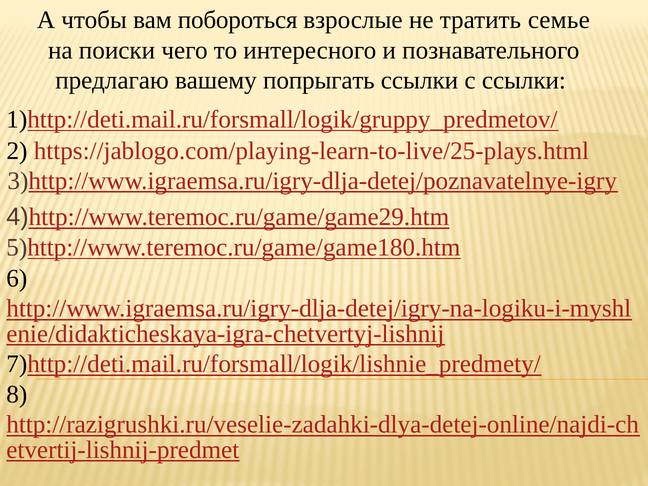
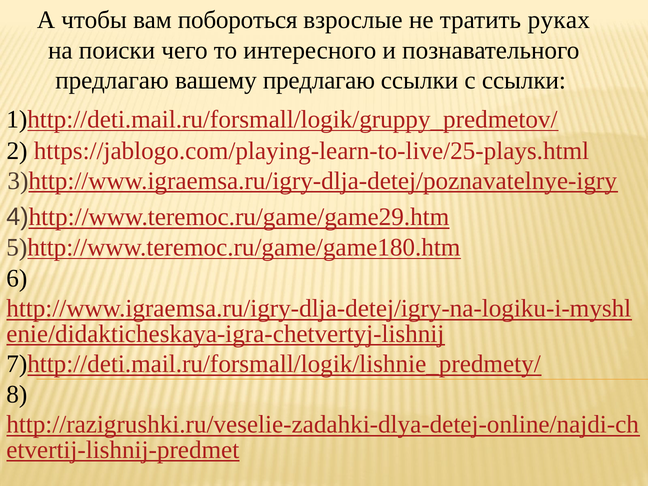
семье: семье -> руках (559, 20)
вашему попрыгать: попрыгать -> предлагаю (319, 81)
